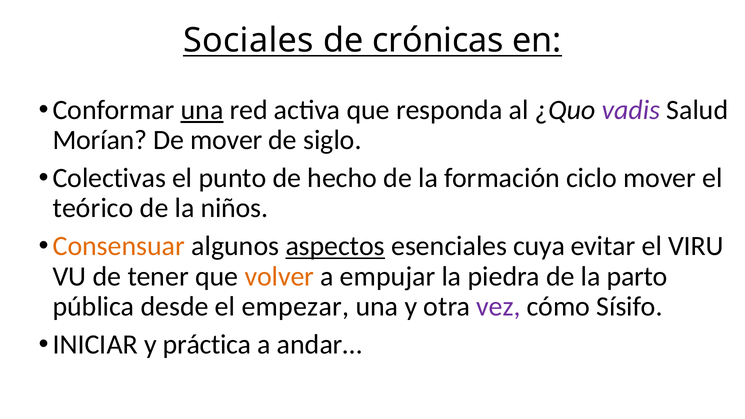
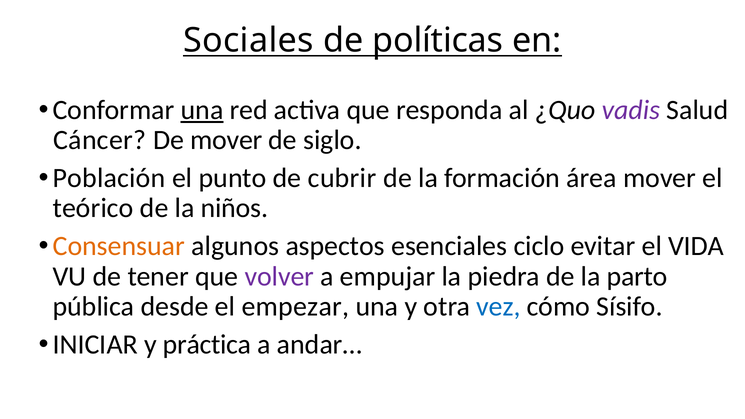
crónicas: crónicas -> políticas (438, 40)
Morían: Morían -> Cáncer (100, 140)
Colectivas: Colectivas -> Población (109, 178)
hecho: hecho -> cubrir (342, 178)
ciclo: ciclo -> área (592, 178)
aspectos underline: present -> none (335, 246)
cuya: cuya -> ciclo (539, 246)
VIRU: VIRU -> VIDA (696, 246)
volver colour: orange -> purple (279, 276)
vez colour: purple -> blue (498, 307)
